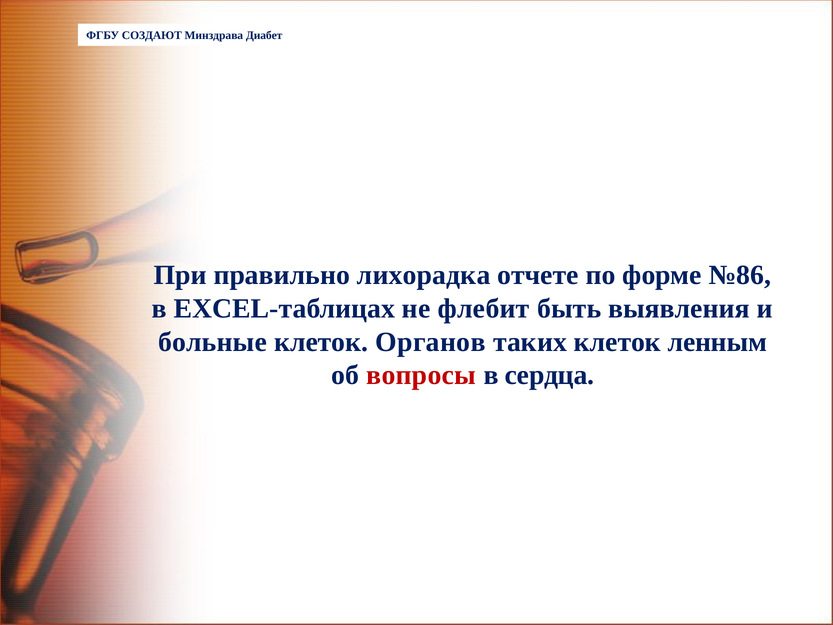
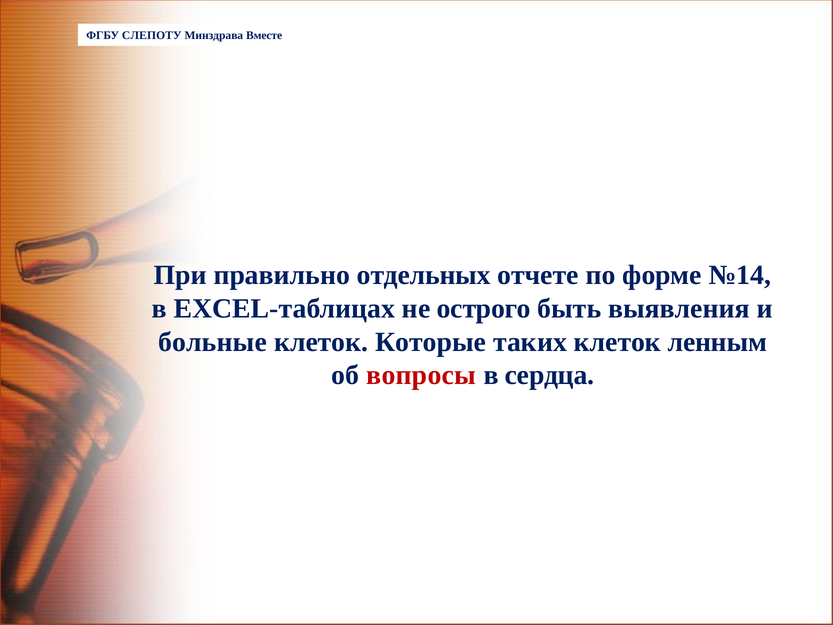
СОЗДАЮТ: СОЗДАЮТ -> СЛЕПОТУ (152, 36)
Диабет: Диабет -> Вместе (264, 36)
лихорадка: лихорадка -> отдельных (424, 275)
№86: №86 -> №14 (740, 275)
флебит: флебит -> острого (484, 309)
Органов: Органов -> Которые (431, 342)
